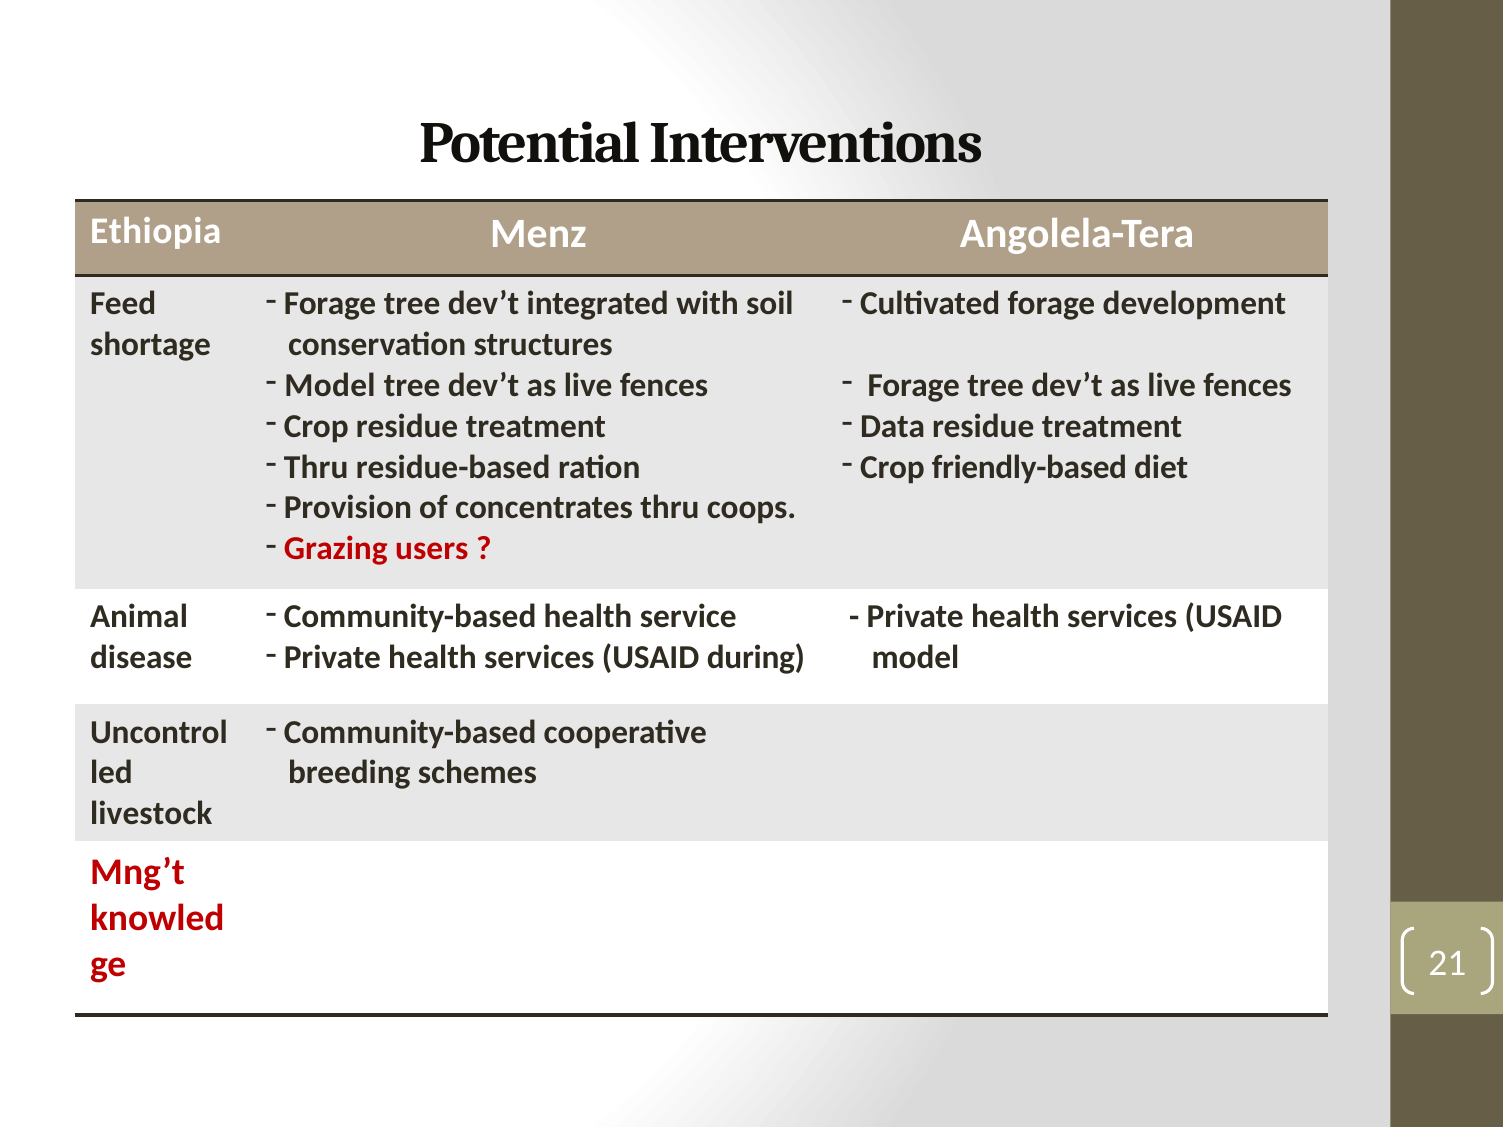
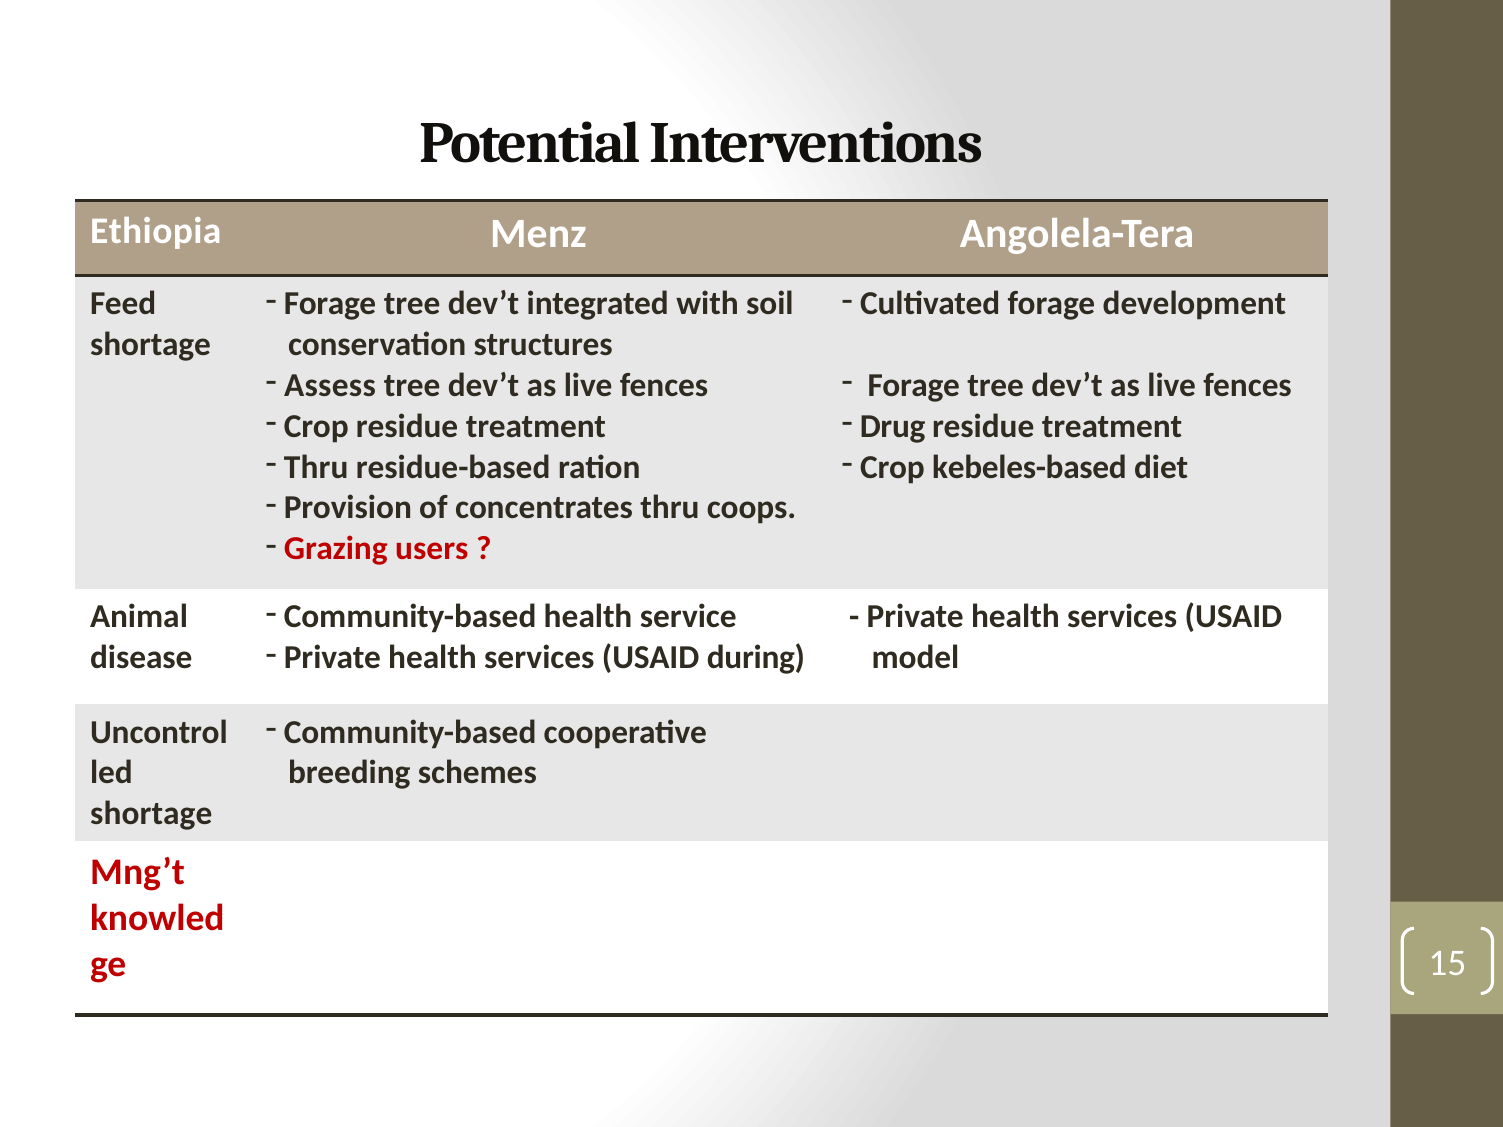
Model: Model -> Assess (330, 386)
Data: Data -> Drug (893, 426)
friendly-based: friendly-based -> kebeles-based (1029, 467)
livestock: livestock -> shortage (151, 814)
21: 21 -> 15 (1447, 963)
